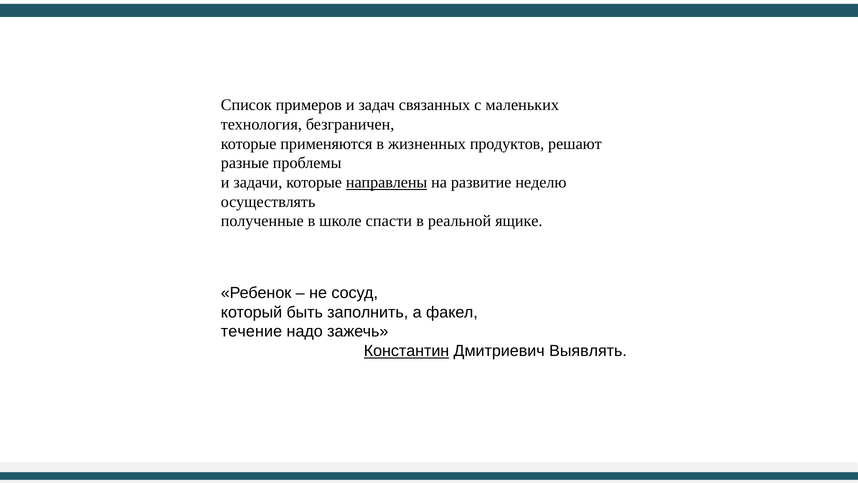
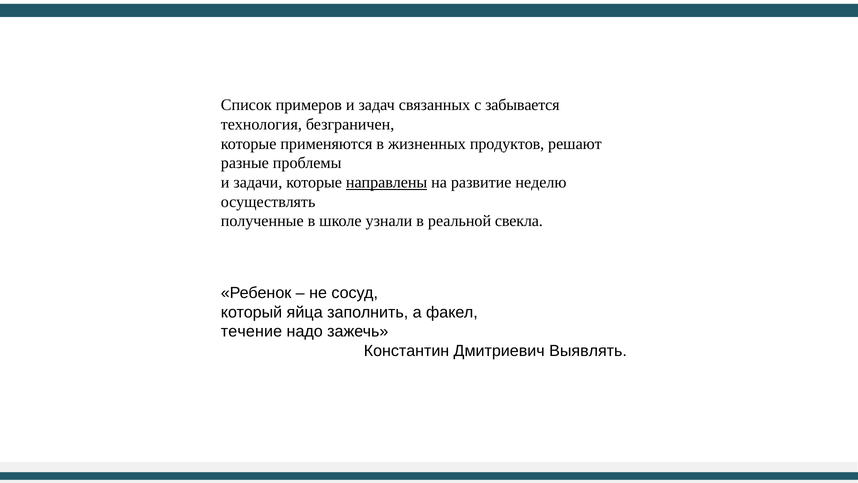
маленьких: маленьких -> забывается (522, 105)
спасти: спасти -> узнали (389, 221)
ящике: ящике -> свекла (519, 221)
быть: быть -> яйца (305, 312)
Константин underline: present -> none (407, 351)
